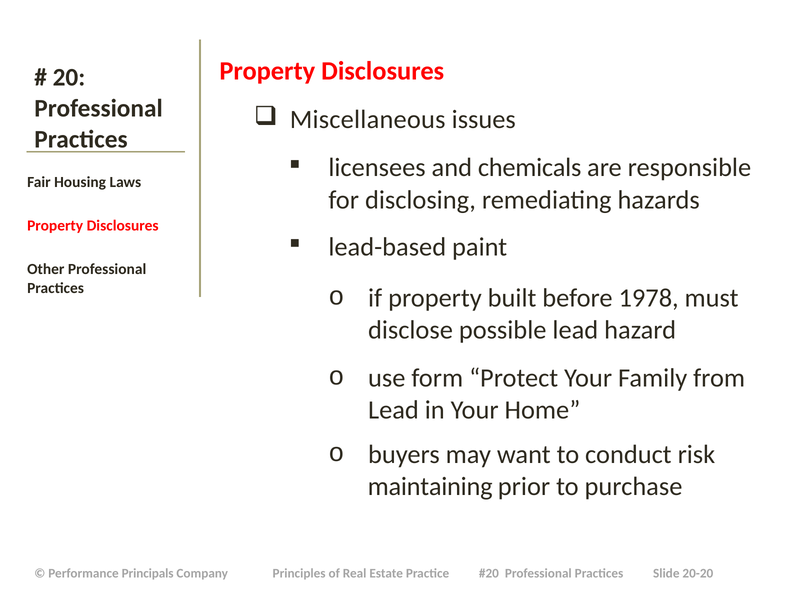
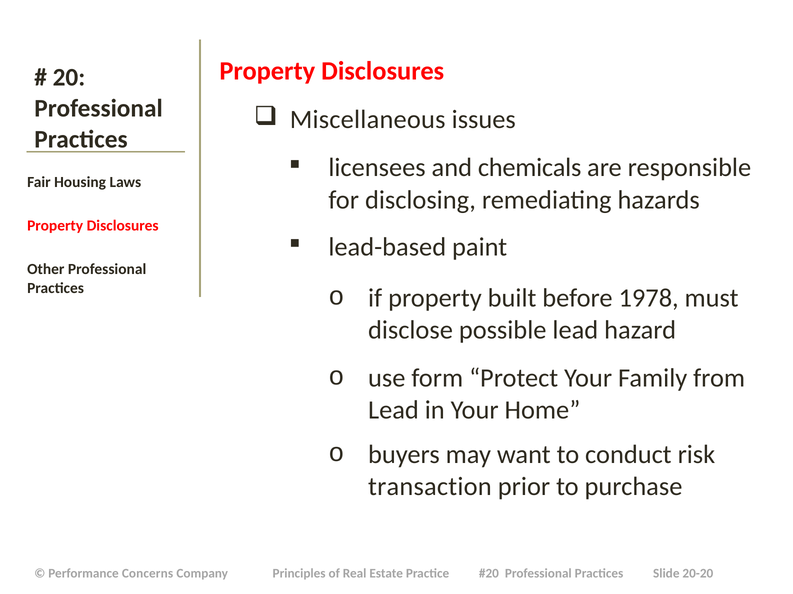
maintaining: maintaining -> transaction (430, 487)
Principals: Principals -> Concerns (148, 574)
